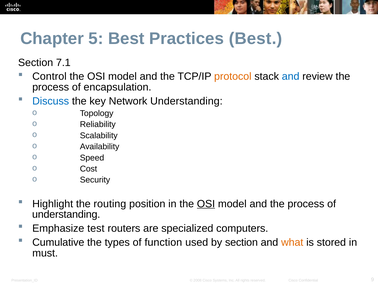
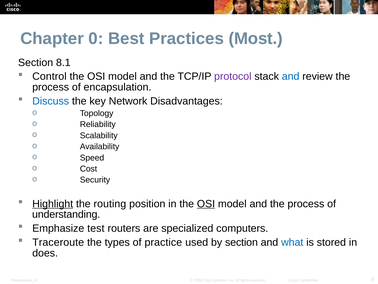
5: 5 -> 0 (96, 38)
Practices Best: Best -> Most (256, 38)
7.1: 7.1 -> 8.1 (63, 63)
protocol colour: orange -> purple (233, 76)
Network Understanding: Understanding -> Disadvantages (186, 101)
Highlight underline: none -> present (53, 203)
Cumulative: Cumulative -> Traceroute (58, 242)
function: function -> practice (163, 242)
what colour: orange -> blue (292, 242)
must: must -> does (45, 253)
